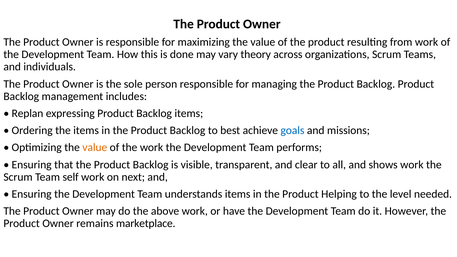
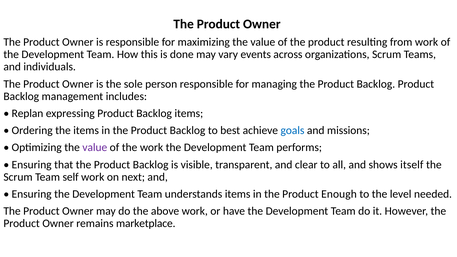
theory: theory -> events (256, 54)
value colour: orange -> purple (95, 148)
shows work: work -> itself (412, 165)
Helping: Helping -> Enough (339, 194)
